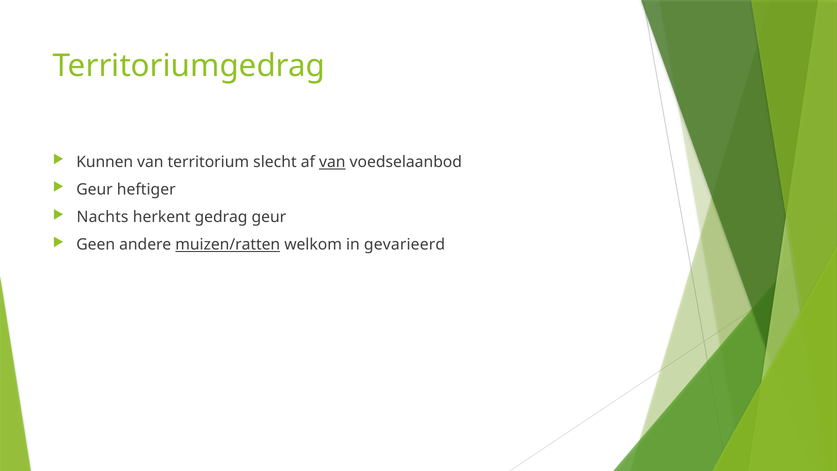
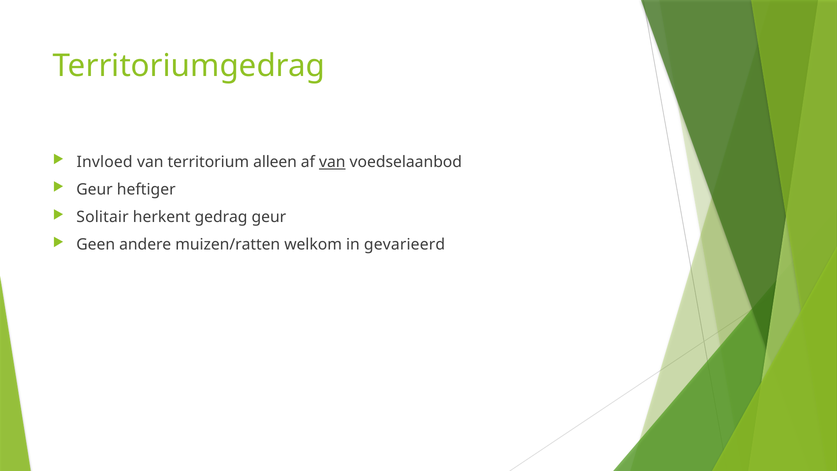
Kunnen: Kunnen -> Invloed (105, 162)
slecht: slecht -> alleen (275, 162)
Nachts: Nachts -> Solitair (103, 217)
muizen/ratten underline: present -> none (228, 245)
